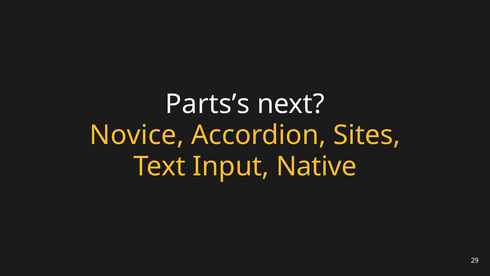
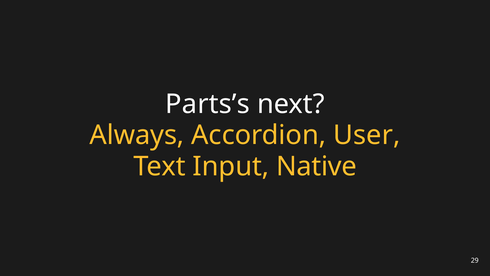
Novice: Novice -> Always (137, 135)
Sites: Sites -> User (367, 135)
